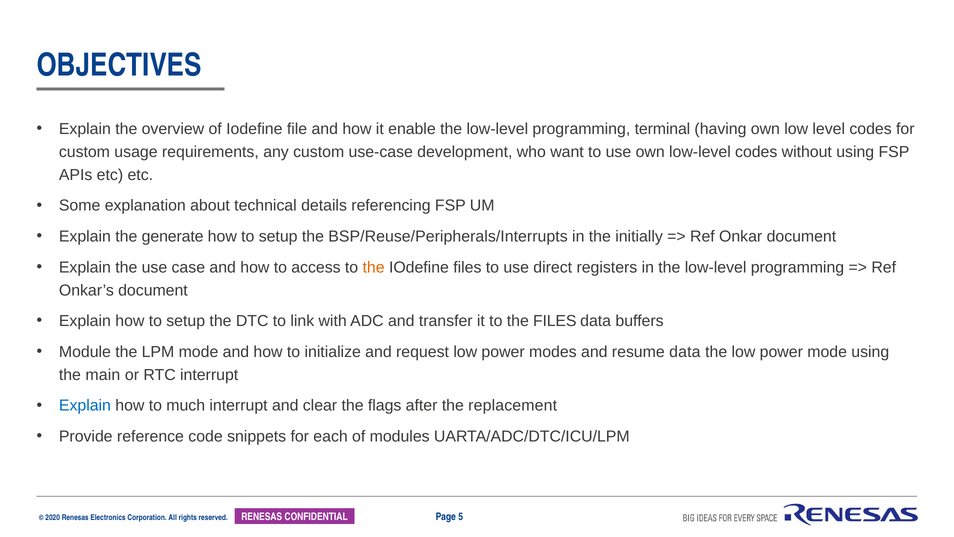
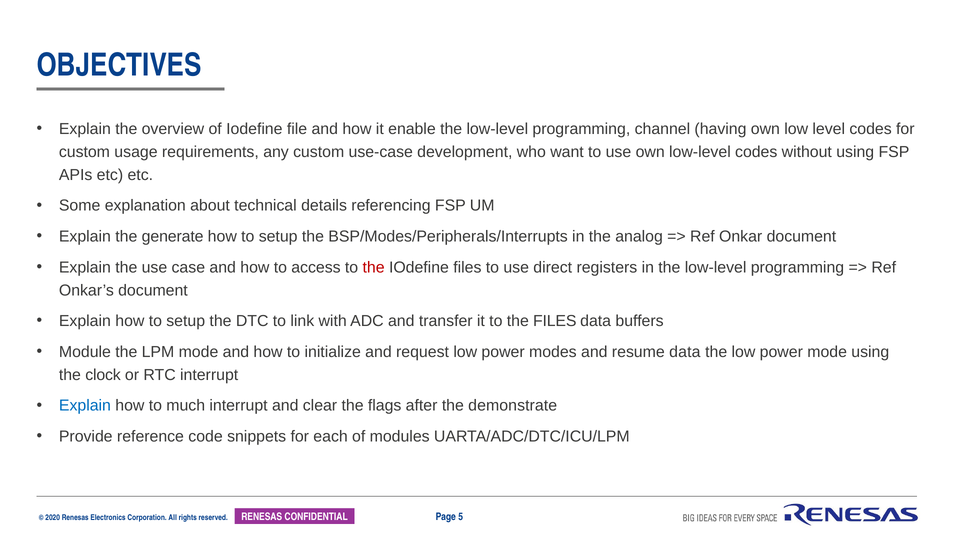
terminal: terminal -> channel (662, 129)
BSP/Reuse/Peripherals/Interrupts: BSP/Reuse/Peripherals/Interrupts -> BSP/Modes/Peripherals/Interrupts (448, 236)
initially: initially -> analog (639, 236)
the colour: orange -> red (374, 267)
main: main -> clock (103, 375)
replacement: replacement -> demonstrate (513, 405)
